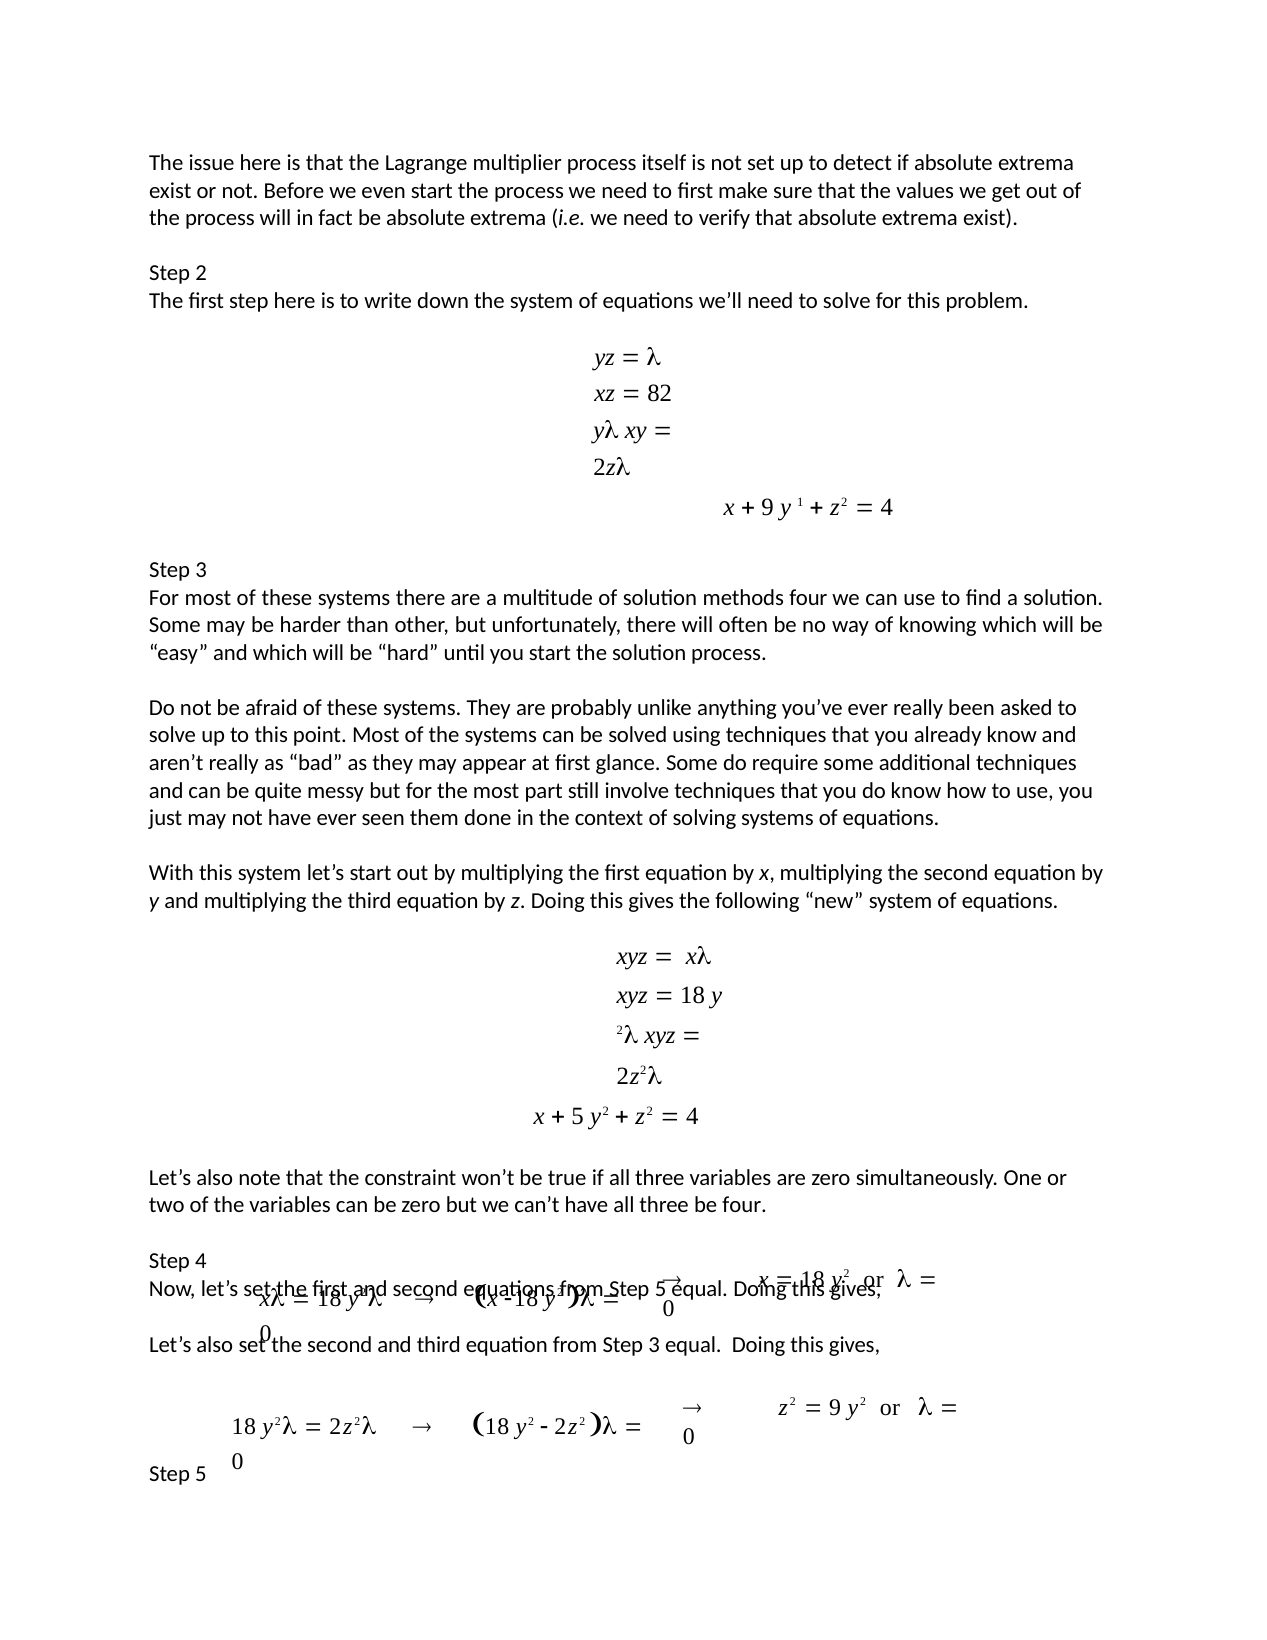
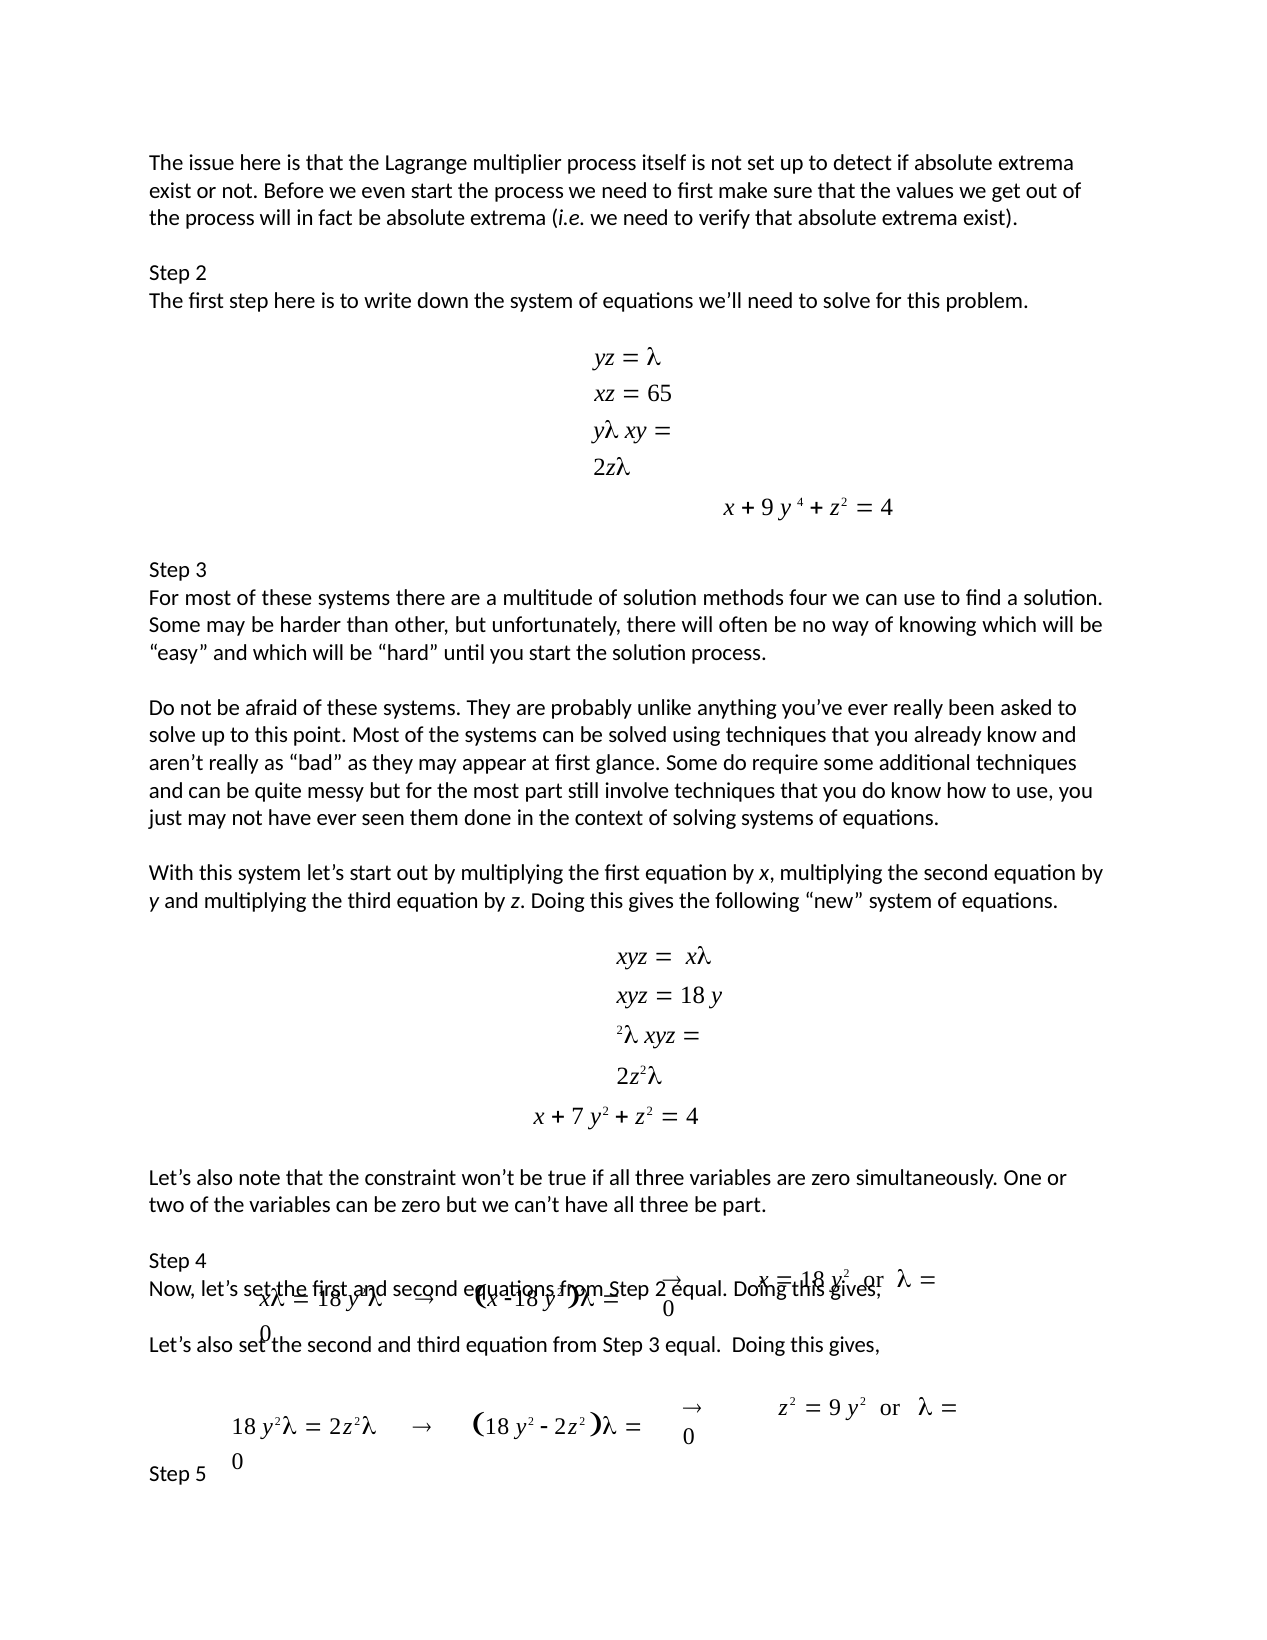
82: 82 -> 65 (660, 393)
y 1: 1 -> 4 (800, 502)
5: 5 -> 7 (578, 1116)
be four: four -> part (745, 1205)
5: 5 -> 2 (661, 1288)
